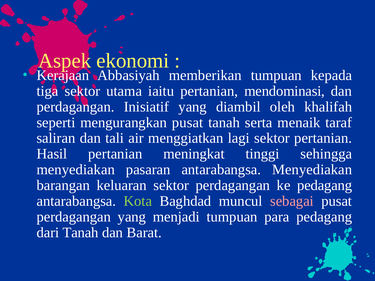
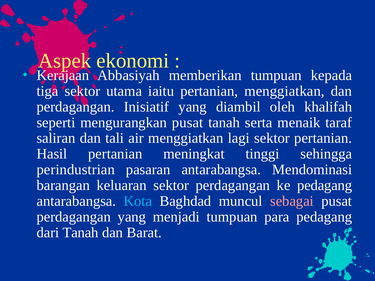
pertanian mendominasi: mendominasi -> menggiatkan (284, 91)
menyediakan: menyediakan -> perindustrian (76, 170)
antarabangsa Menyediakan: Menyediakan -> Mendominasi (312, 170)
Kota colour: light green -> light blue (138, 201)
